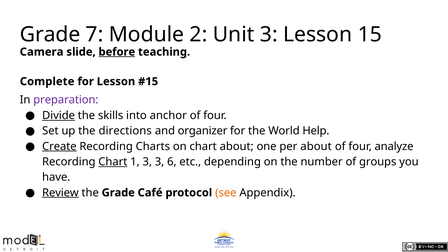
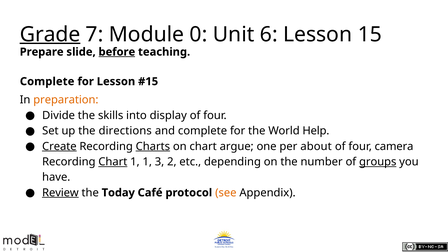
Grade underline: none -> present (50, 34)
2: 2 -> 0 (199, 34)
Unit 3: 3 -> 6 (269, 34)
Camera: Camera -> Prepare (42, 52)
preparation colour: purple -> orange (66, 100)
Divide underline: present -> none (59, 115)
anchor: anchor -> display (168, 115)
and organizer: organizer -> complete (203, 131)
Charts underline: none -> present (153, 146)
chart about: about -> argue (237, 146)
analyze: analyze -> camera (394, 146)
1 3: 3 -> 1 (147, 162)
6: 6 -> 2 (172, 162)
groups underline: none -> present (378, 162)
the Grade: Grade -> Today (118, 193)
